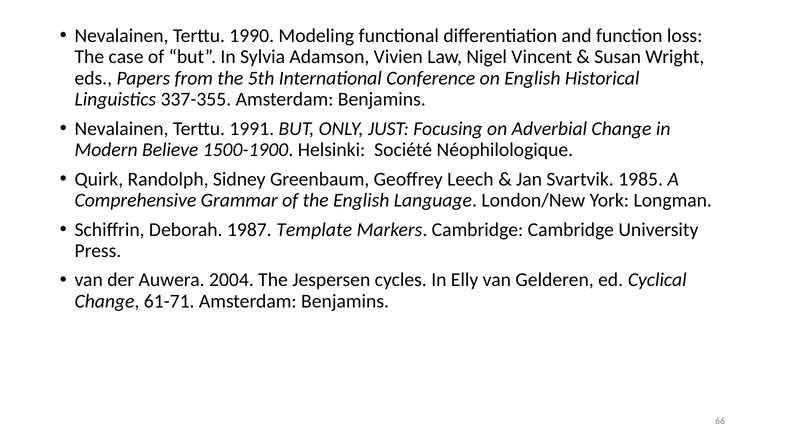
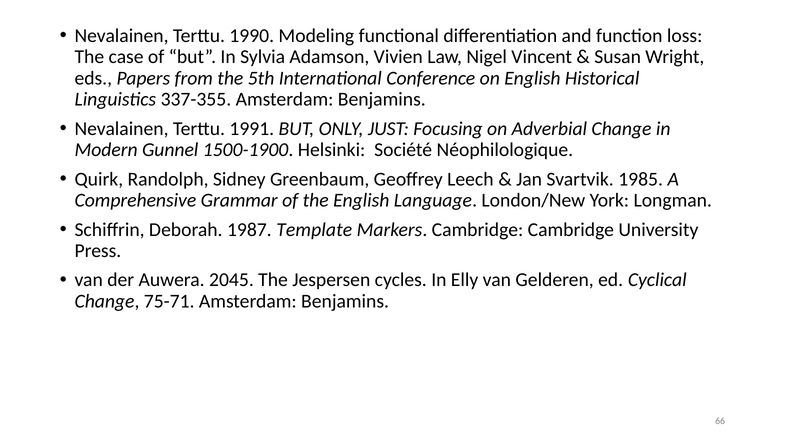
Believe: Believe -> Gunnel (170, 150)
2004: 2004 -> 2045 (231, 280)
61-71: 61-71 -> 75-71 (169, 302)
